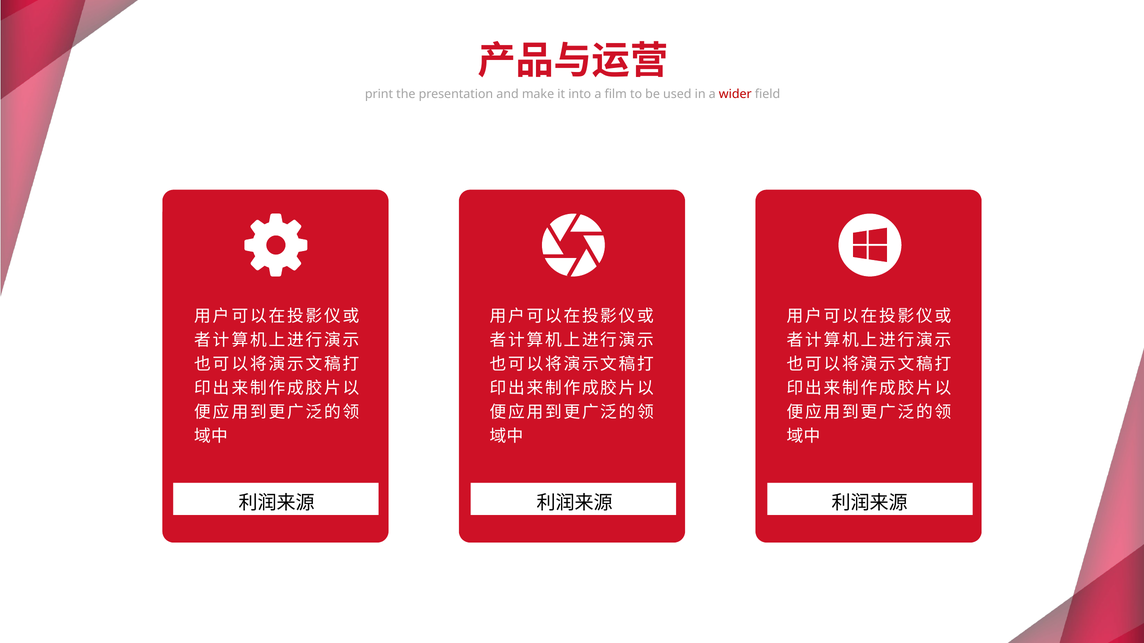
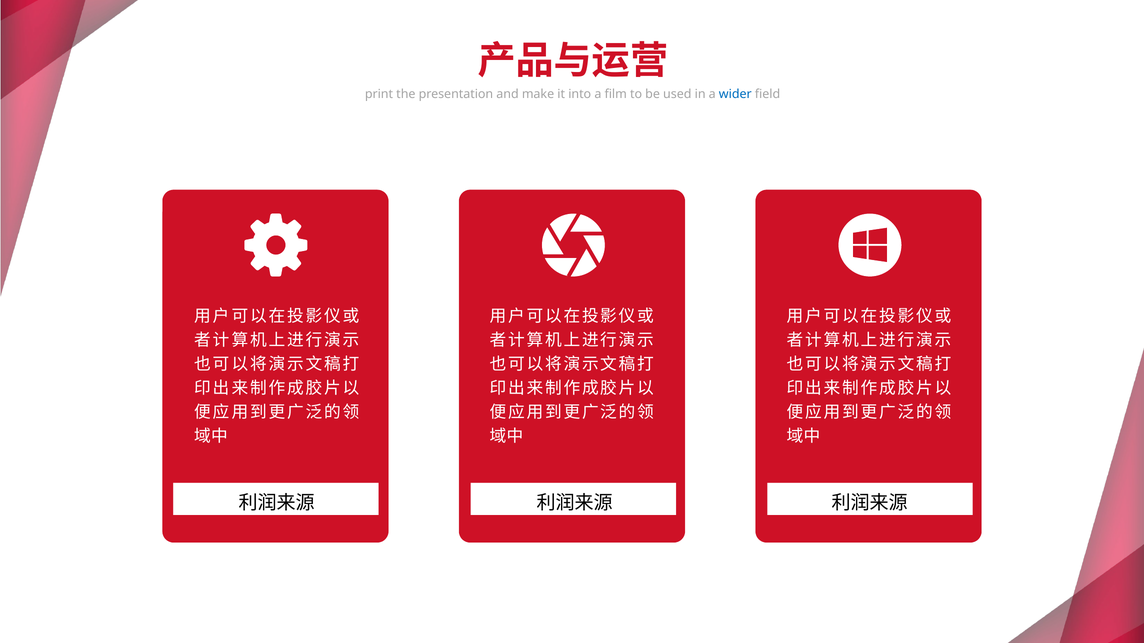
wider colour: red -> blue (735, 94)
